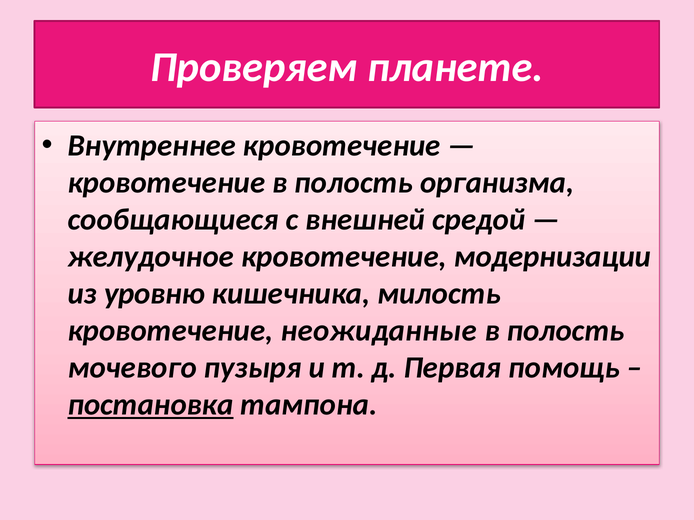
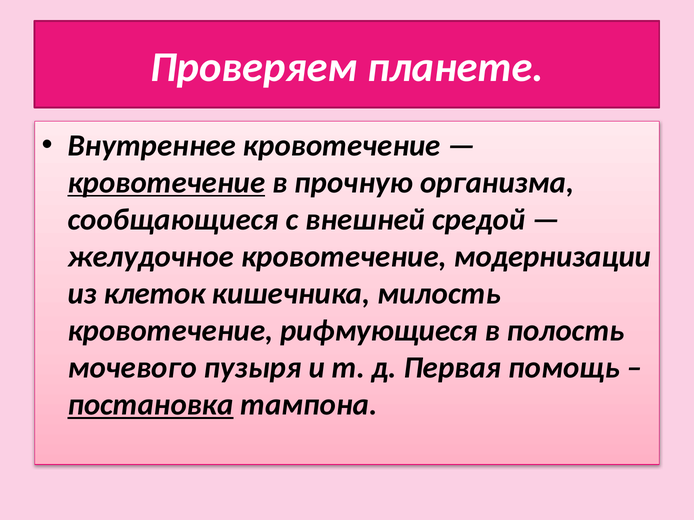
кровотечение underline: none -> present (166, 183)
полость: полость -> прочную (354, 183)
уровню: уровню -> клеток (155, 294)
неожиданные: неожиданные -> рифмующиеся (379, 331)
